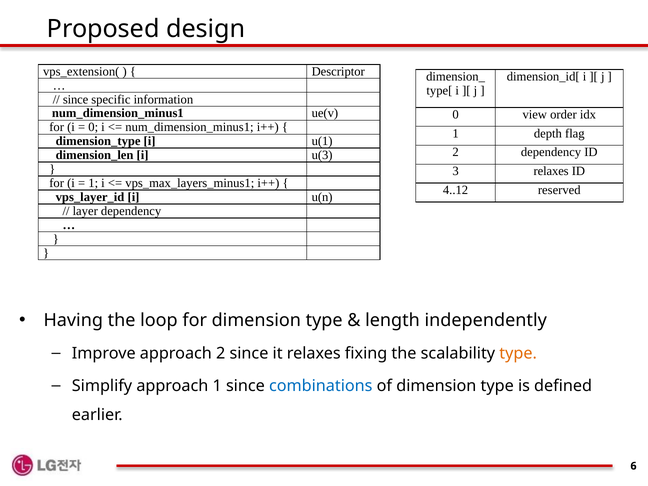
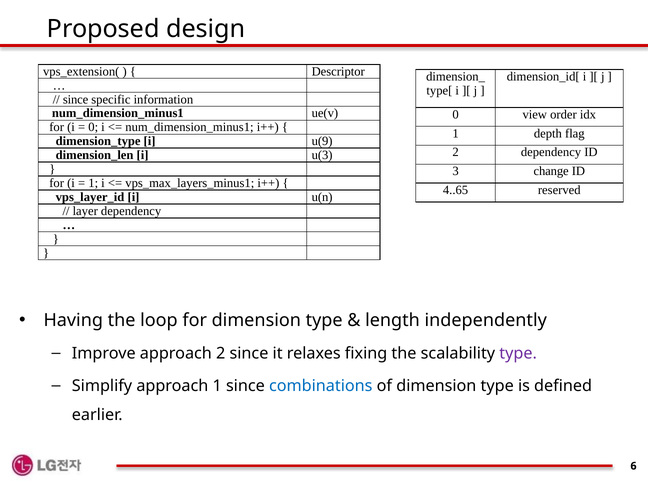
u(1: u(1 -> u(9 (322, 141)
3 relaxes: relaxes -> change (551, 171)
4..12: 4..12 -> 4..65 (456, 190)
type colour: orange -> purple (518, 353)
